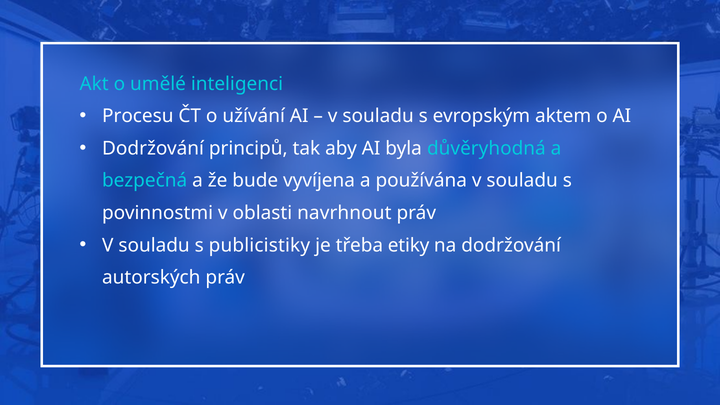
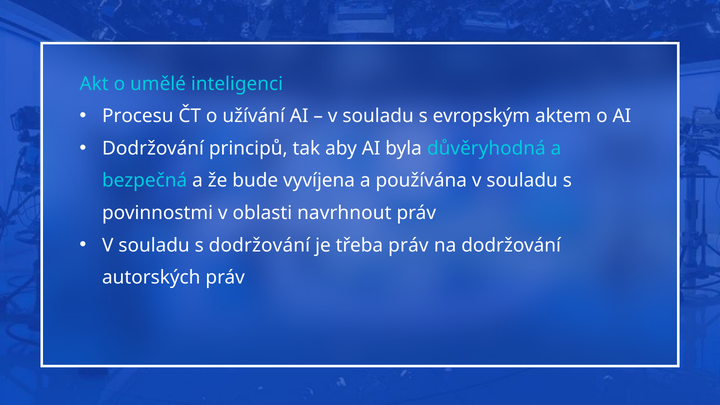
s publicistiky: publicistiky -> dodržování (259, 245)
třeba etiky: etiky -> práv (408, 245)
